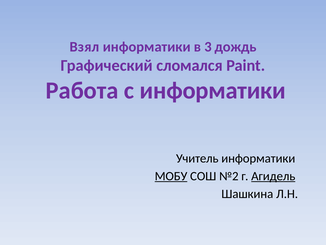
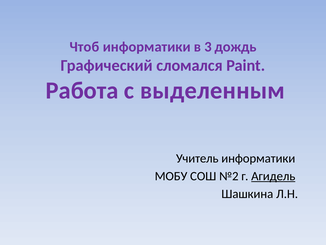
Взял: Взял -> Чтоб (84, 47)
с информатики: информатики -> выделенным (212, 90)
МОБУ underline: present -> none (171, 176)
